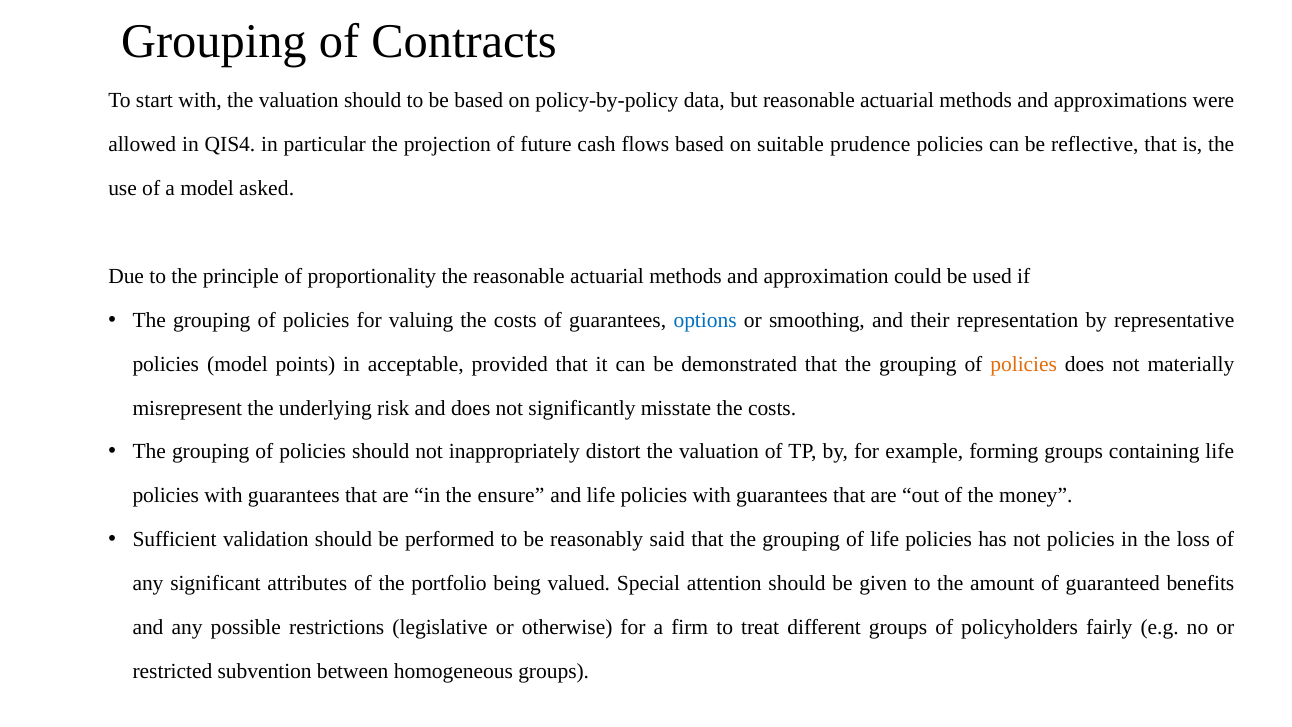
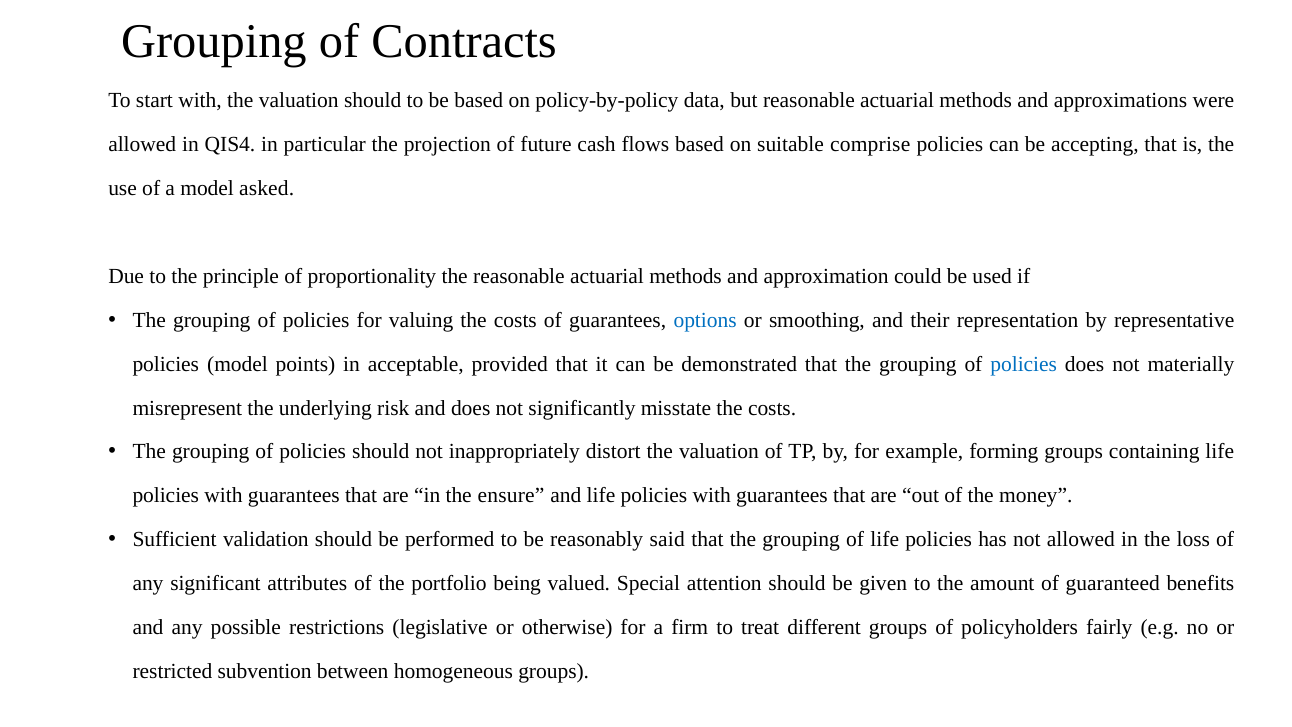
prudence: prudence -> comprise (870, 145)
reflective: reflective -> accepting (1095, 145)
policies colour: orange -> blue (1024, 364)
not policies: policies -> allowed (1081, 539)
